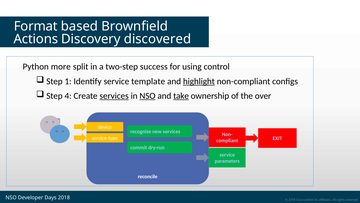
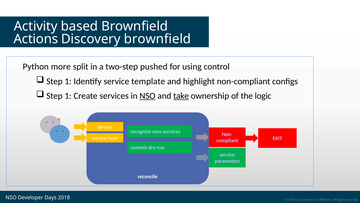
Format: Format -> Activity (36, 26)
Discovery discovered: discovered -> brownfield (157, 39)
success: success -> pushed (154, 67)
highlight underline: present -> none (199, 81)
4: 4 -> 1 (68, 96)
services underline: present -> none (114, 96)
over: over -> logic (263, 96)
